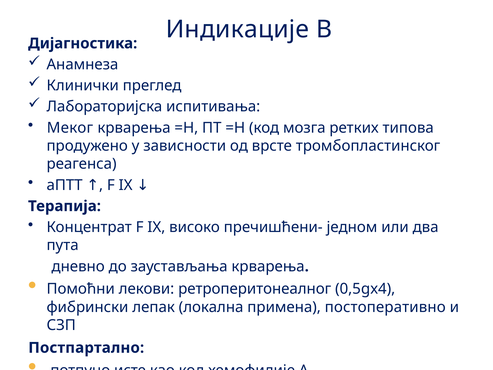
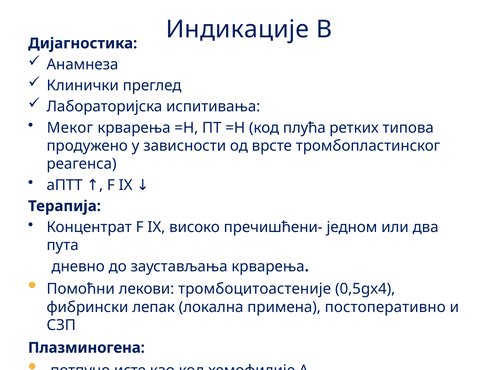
мозга: мозга -> плућа (304, 128)
ретроперитонеалног: ретроперитонеалног -> тромбоцитоастеније (255, 289)
Постпартално: Постпартално -> Плазминогена (86, 348)
